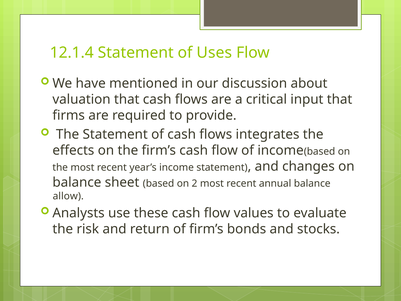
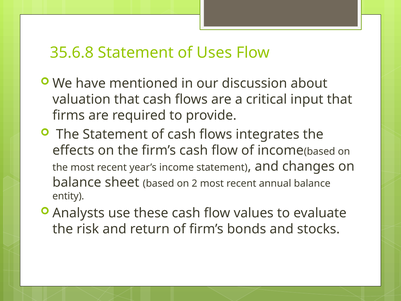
12.1.4: 12.1.4 -> 35.6.8 (72, 53)
allow: allow -> entity (68, 196)
